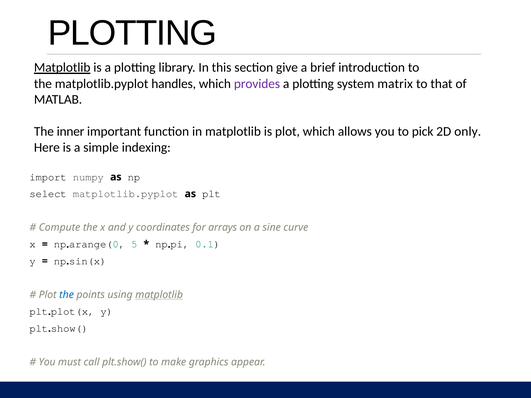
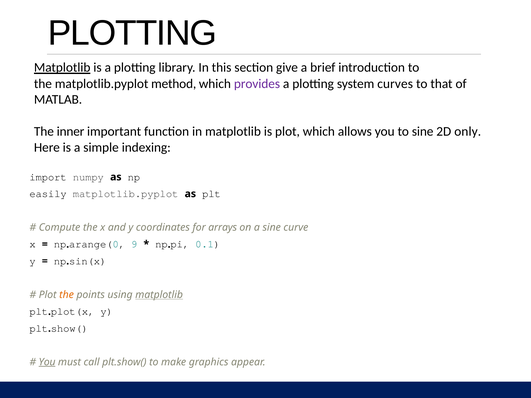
handles: handles -> method (174, 84)
matrix: matrix -> curves (395, 84)
to pick: pick -> sine (423, 132)
select: select -> easily (48, 194)
5: 5 -> 9 (134, 244)
the colour: blue -> orange (67, 295)
You underline: none -> present (47, 362)
